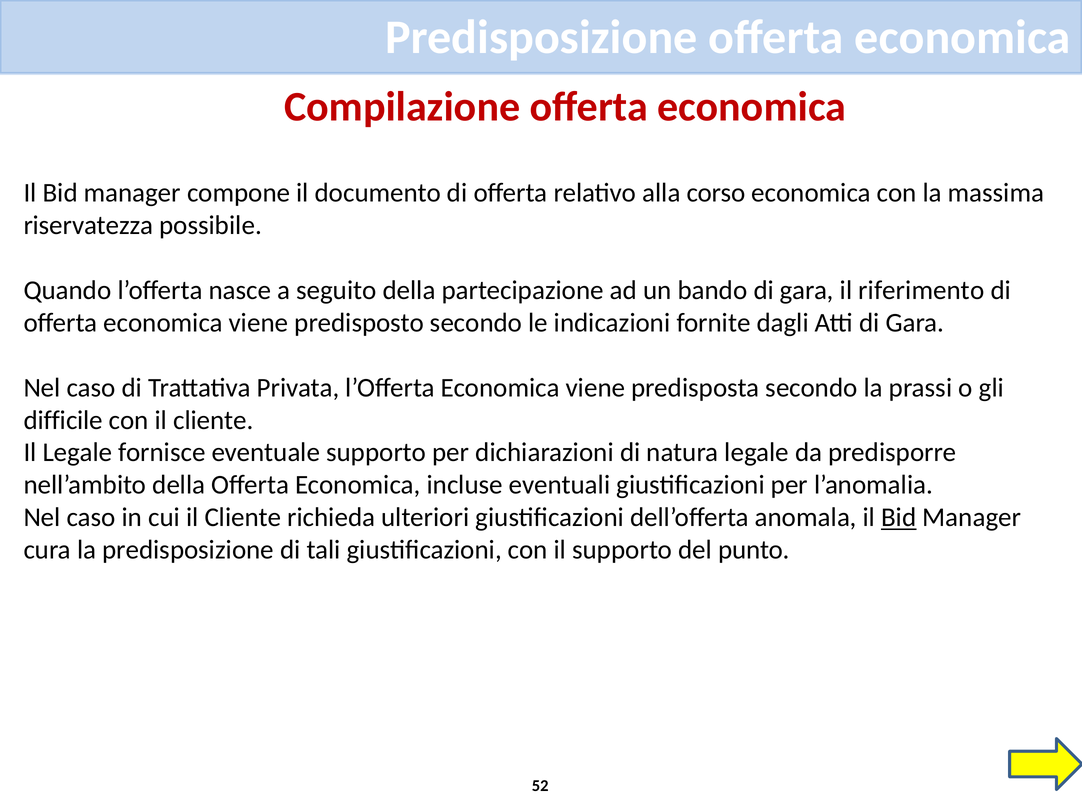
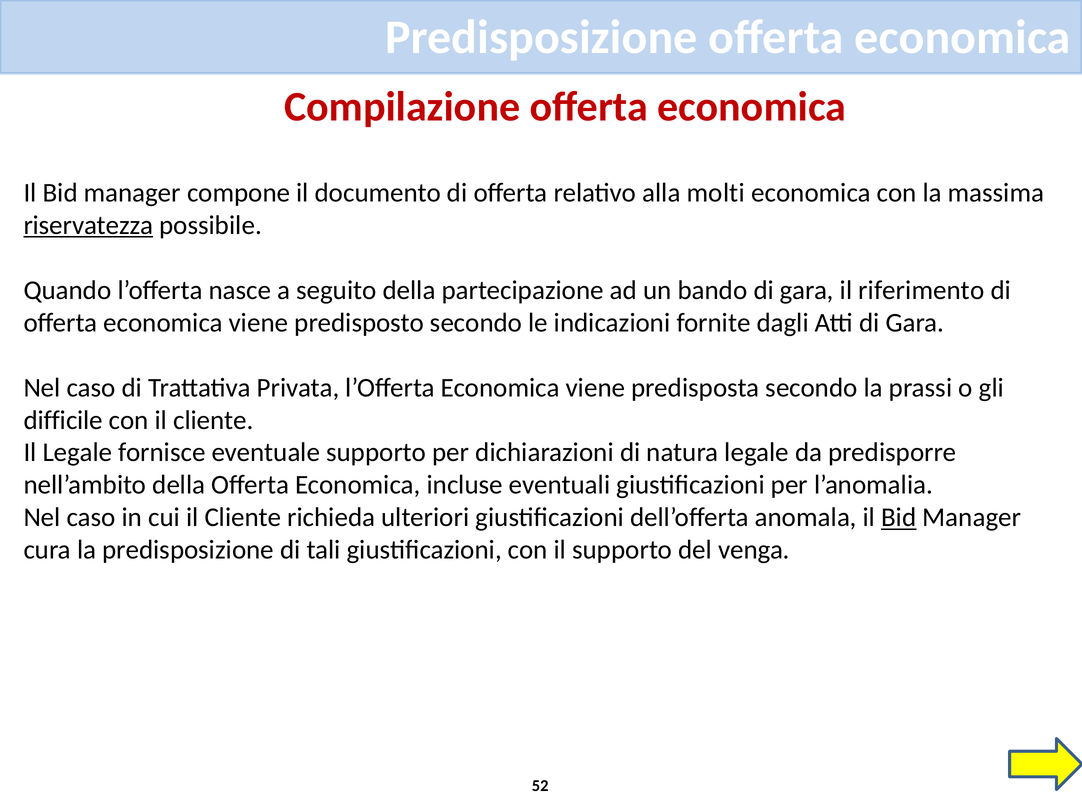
corso: corso -> molti (716, 193)
riservatezza underline: none -> present (88, 225)
punto: punto -> venga (754, 550)
